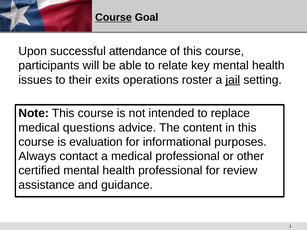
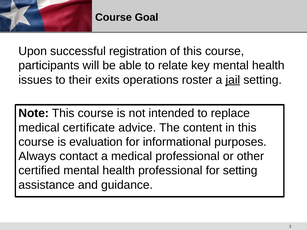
Course underline: present -> none (113, 17)
attendance: attendance -> registration (138, 51)
questions: questions -> certificate (89, 128)
for review: review -> setting (240, 171)
